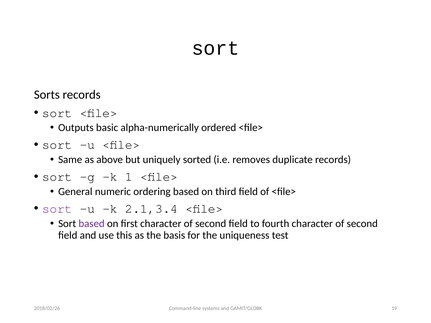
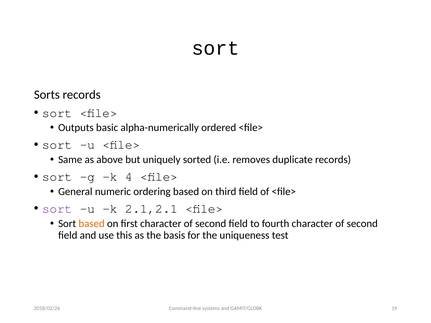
1: 1 -> 4 (129, 177)
2.1,3.4: 2.1,3.4 -> 2.1,2.1 (151, 209)
based colour: purple -> orange (92, 224)
